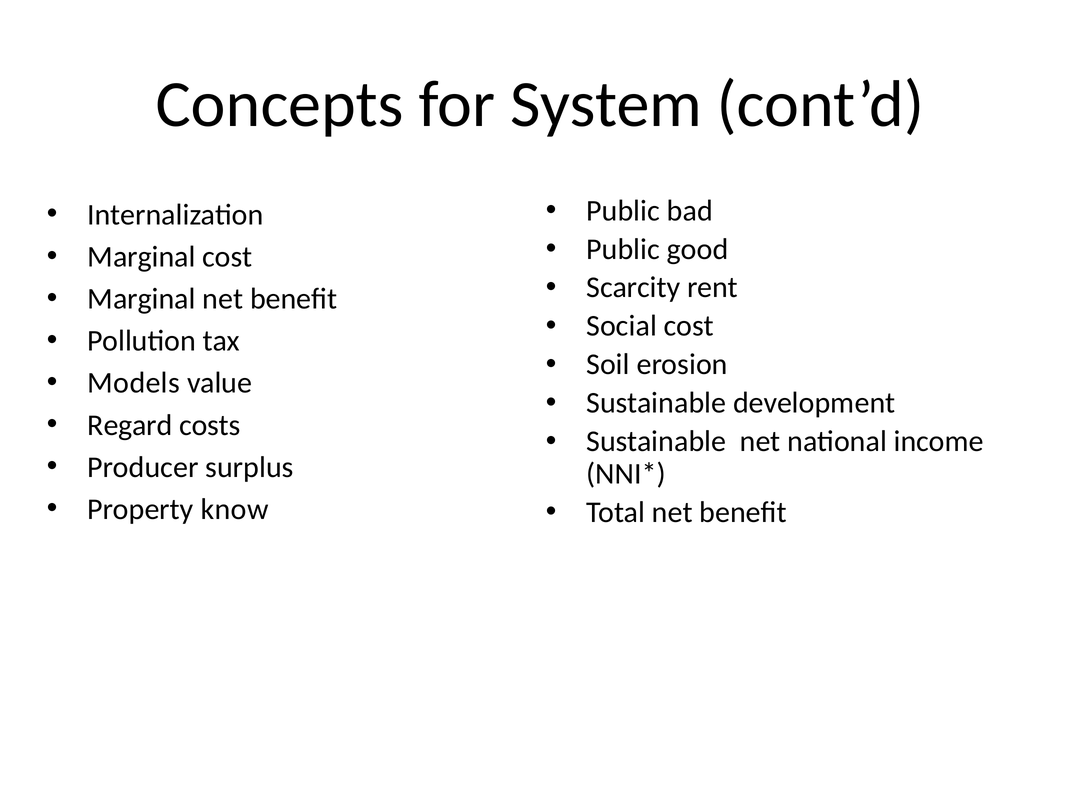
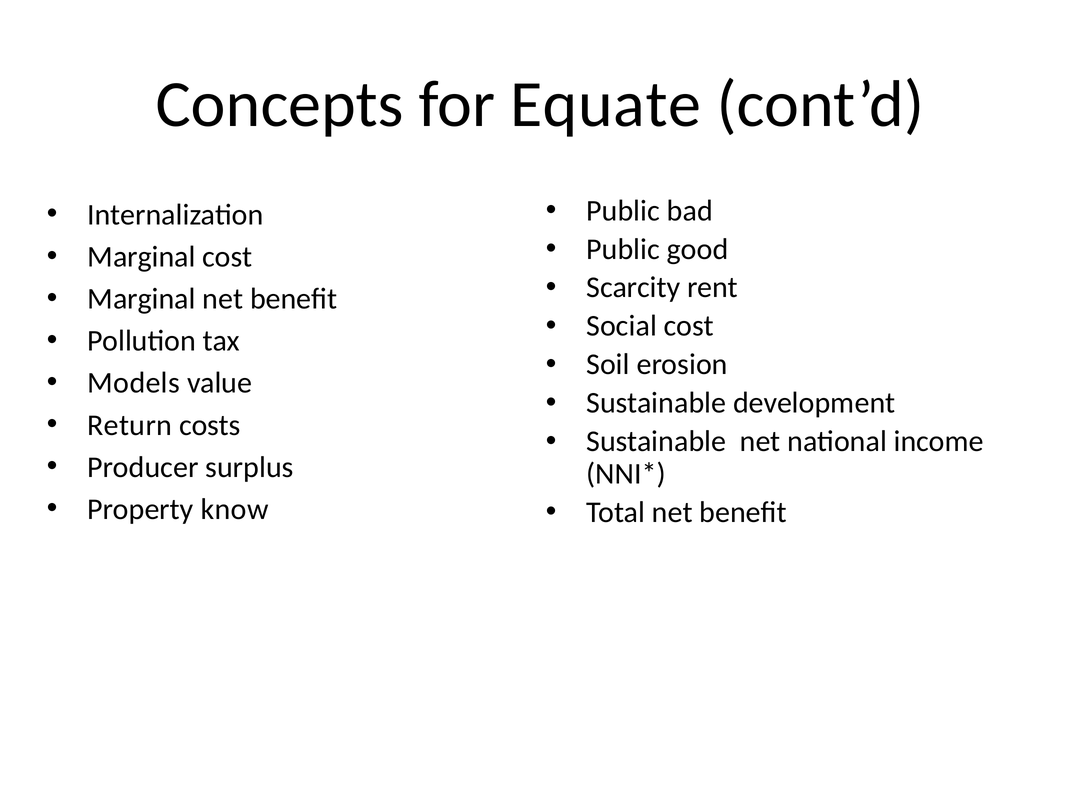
System: System -> Equate (606, 105)
Regard: Regard -> Return (130, 425)
